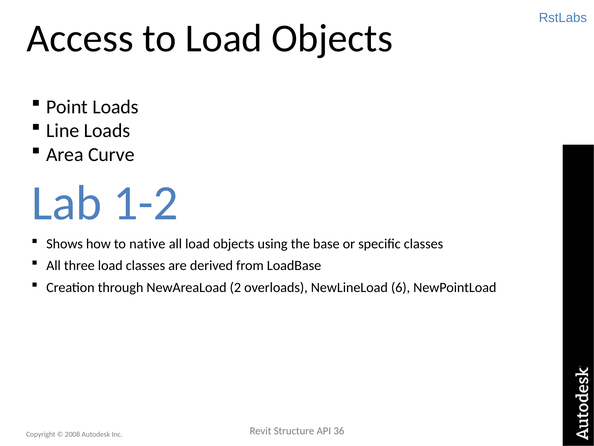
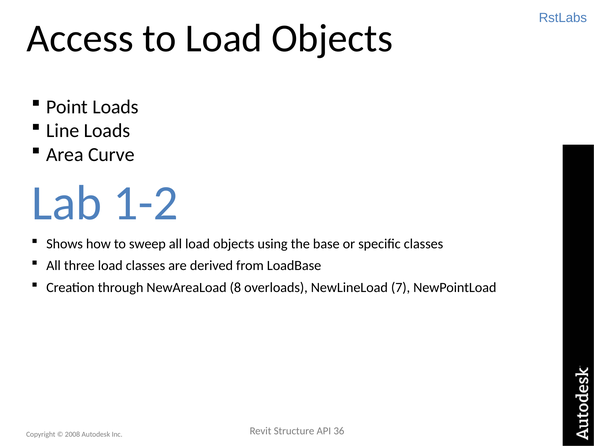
native: native -> sweep (147, 244)
2: 2 -> 8 (235, 287)
6: 6 -> 7 (401, 287)
